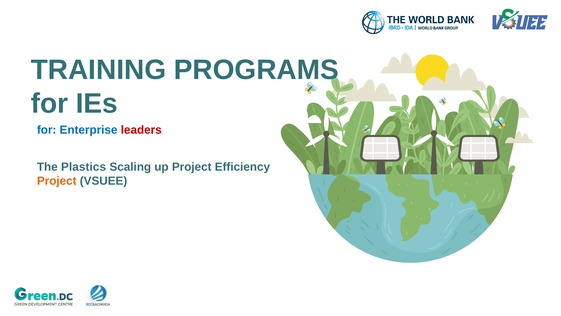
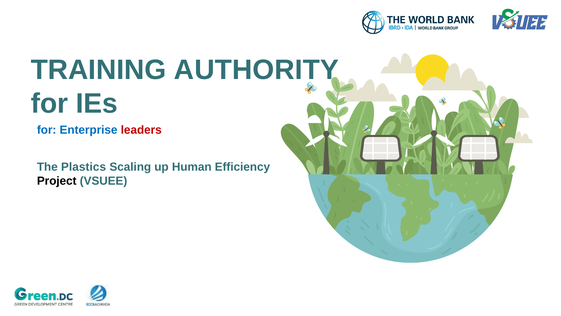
PROGRAMS: PROGRAMS -> AUTHORITY (256, 70)
up Project: Project -> Human (192, 167)
Project colour: orange -> black (57, 181)
